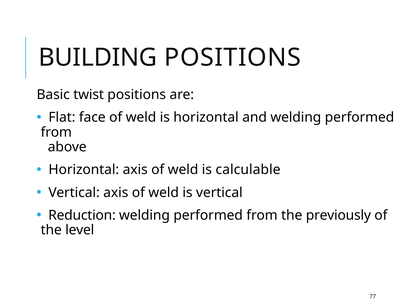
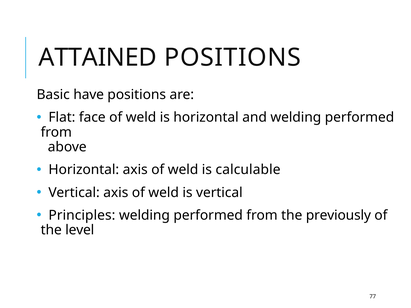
BUILDING: BUILDING -> ATTAINED (98, 58)
twist: twist -> have (89, 95)
Reduction: Reduction -> Principles (82, 215)
